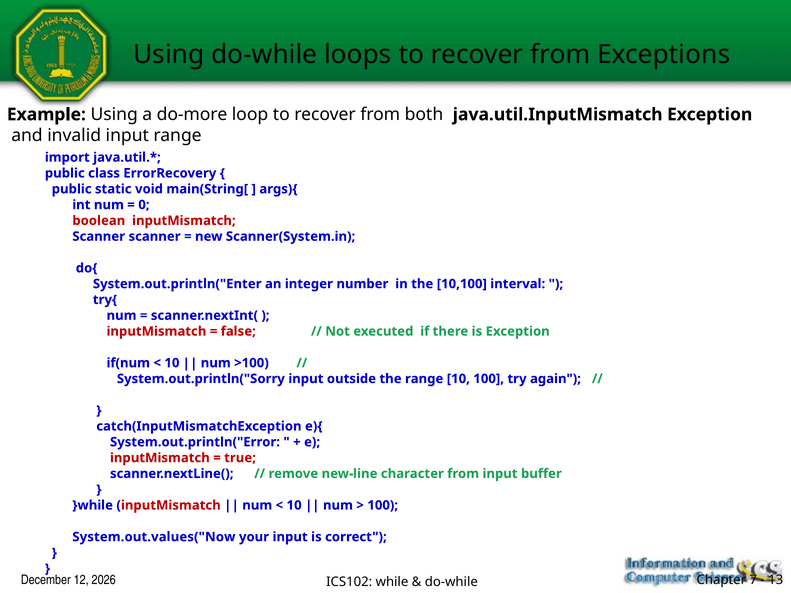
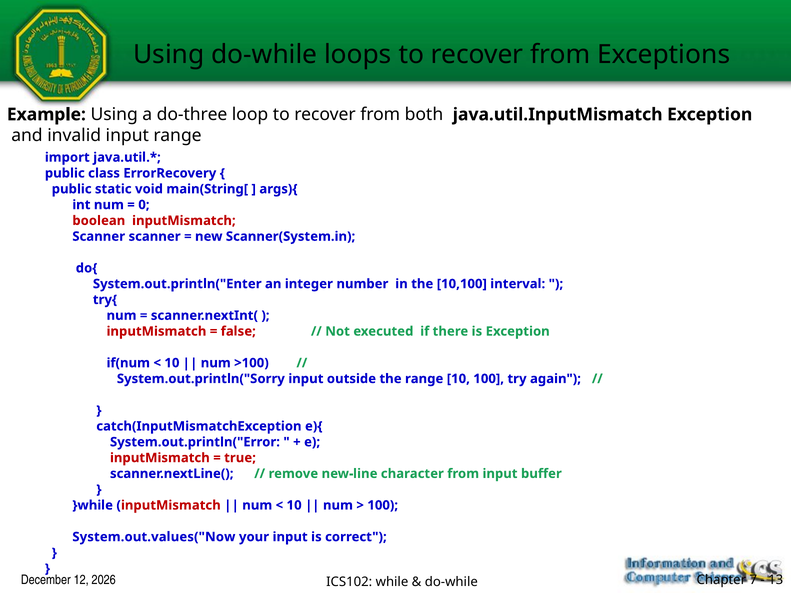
do-more: do-more -> do-three (192, 115)
